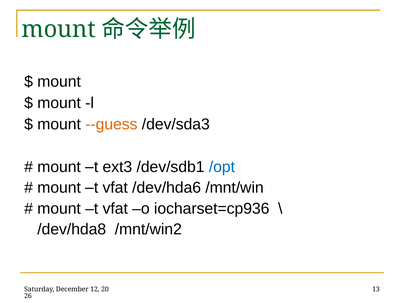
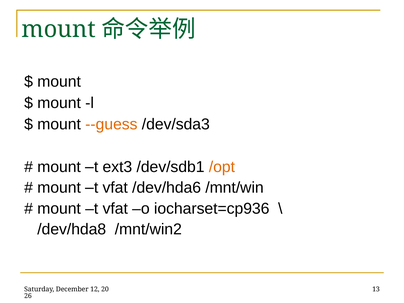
/opt colour: blue -> orange (222, 167)
